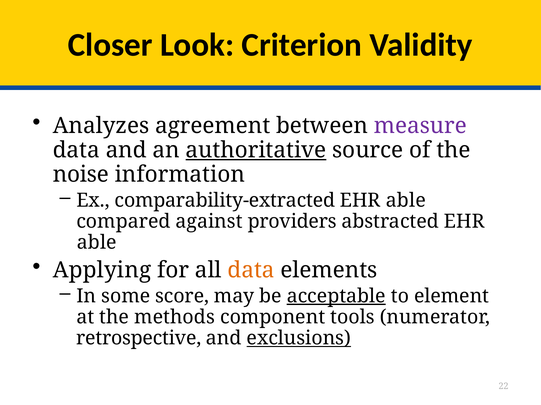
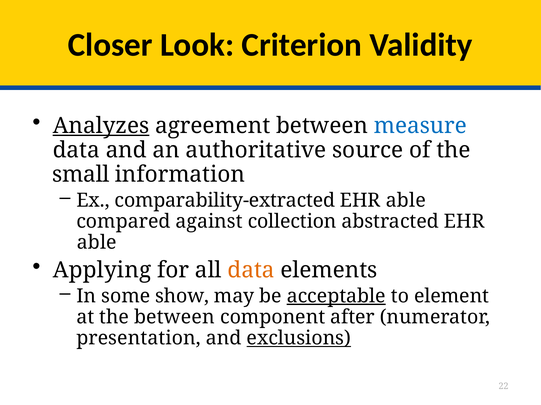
Analyzes underline: none -> present (101, 126)
measure colour: purple -> blue (420, 126)
authoritative underline: present -> none (256, 150)
noise: noise -> small (81, 175)
providers: providers -> collection (292, 222)
score: score -> show (182, 297)
the methods: methods -> between (174, 318)
tools: tools -> after (353, 318)
retrospective: retrospective -> presentation (139, 339)
